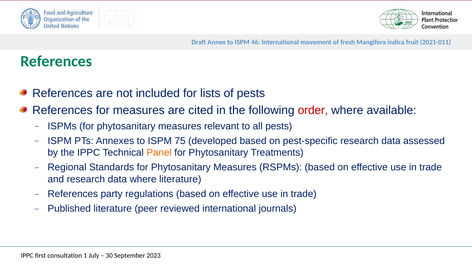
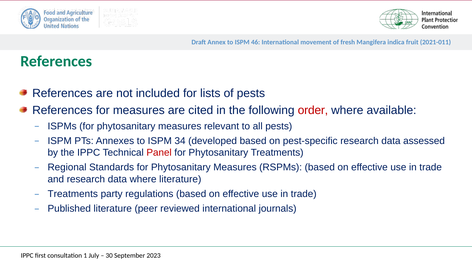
75: 75 -> 34 (180, 141)
Panel colour: orange -> red (159, 153)
References: References -> Treatments (73, 194)
